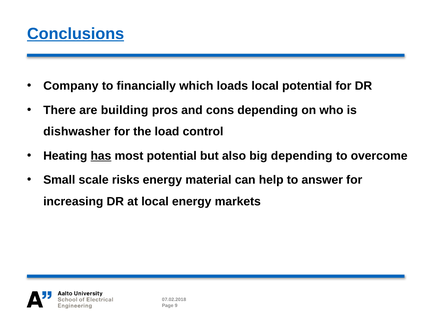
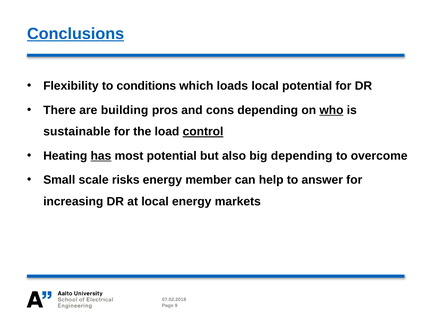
Company: Company -> Flexibility (71, 86)
financially: financially -> conditions (146, 86)
who underline: none -> present (331, 110)
dishwasher: dishwasher -> sustainable (77, 132)
control underline: none -> present (203, 132)
material: material -> member (208, 180)
